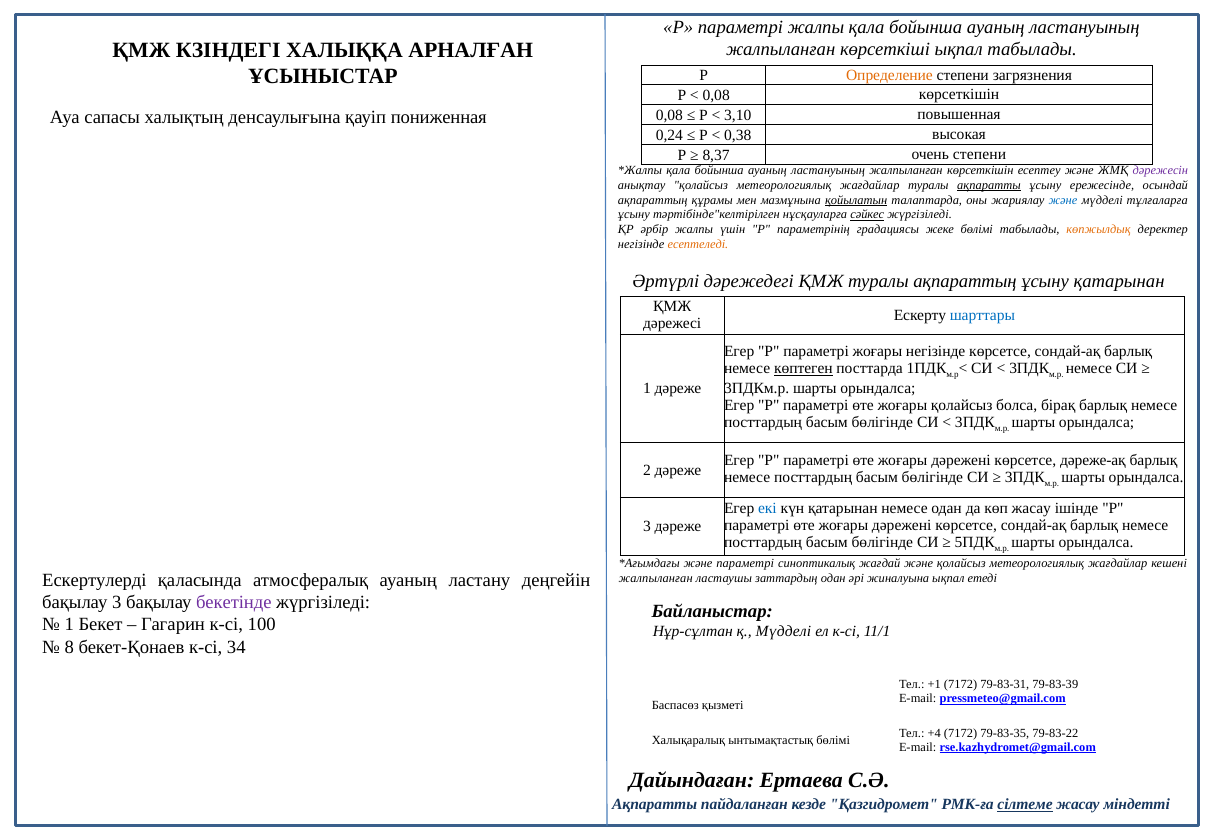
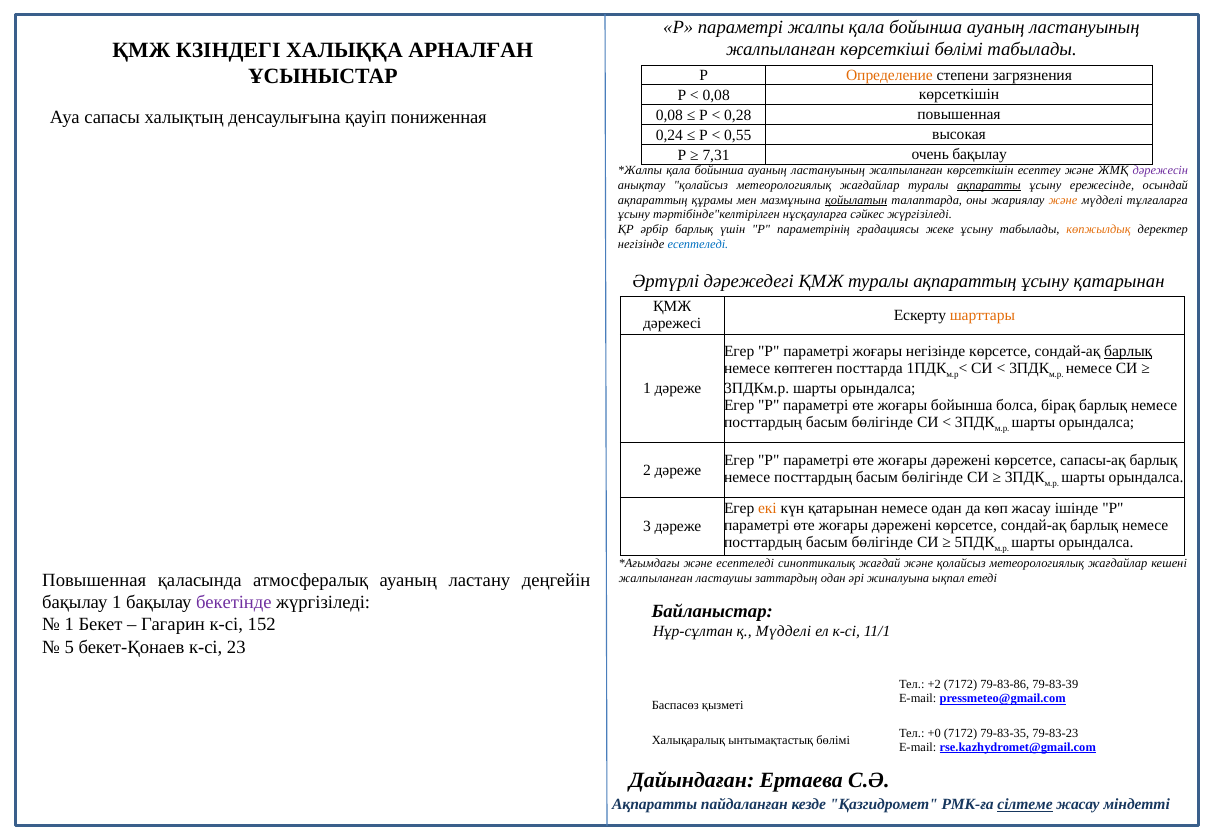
көрсеткіші ықпал: ықпал -> бөлімі (959, 50)
3,10: 3,10 -> 0,28 (738, 115)
0,38: 0,38 -> 0,55 (738, 135)
8,37: 8,37 -> 7,31 (716, 155)
очень степени: степени -> бақылау (980, 154)
және colour: blue -> orange (1063, 200)
сәйкес underline: present -> none (867, 215)
әрбір жалпы: жалпы -> барлық (694, 230)
жеке бөлімі: бөлімі -> ұсыну (977, 230)
есептеледі colour: orange -> blue (698, 245)
шарттары colour: blue -> orange (982, 315)
барлық underline: none -> present (1128, 352)
көптеген underline: present -> none (803, 369)
жоғары қолайсыз: қолайсыз -> бойынша (962, 406)
дәреже-ақ: дәреже-ақ -> сапасы-ақ (1093, 460)
екі colour: blue -> orange (767, 508)
және параметрі: параметрі -> есептеледі (745, 563)
Ескертулерді: Ескертулерді -> Повышенная (94, 580)
бақылау 3: 3 -> 1 (117, 603)
100: 100 -> 152 (262, 625)
8: 8 -> 5 (69, 647)
34: 34 -> 23 (236, 647)
+1: +1 -> +2 (934, 685)
79-83-31: 79-83-31 -> 79-83-86 (1005, 685)
+4: +4 -> +0 (934, 734)
79-83-22: 79-83-22 -> 79-83-23 (1055, 734)
